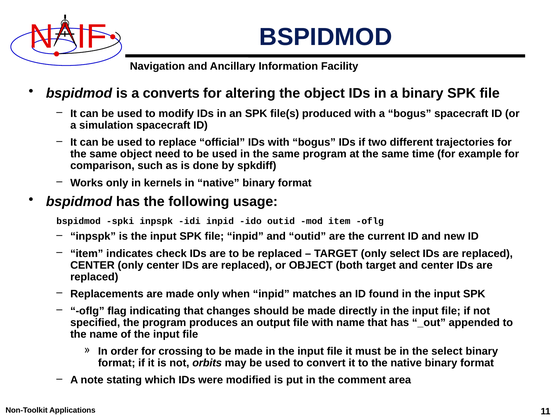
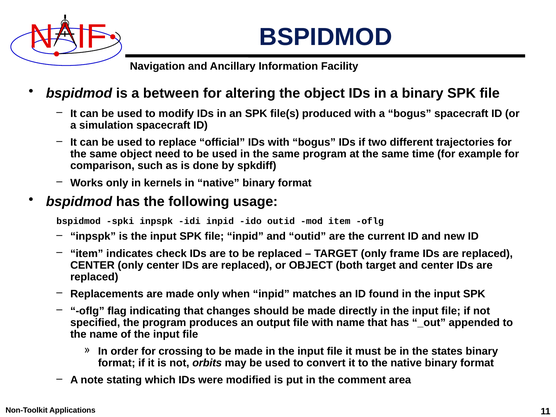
converts: converts -> between (171, 93)
only select: select -> frame (405, 254)
the select: select -> states (447, 351)
